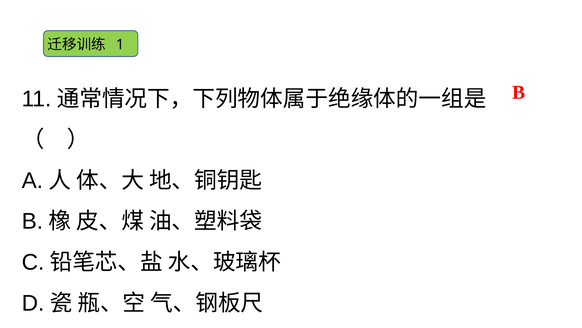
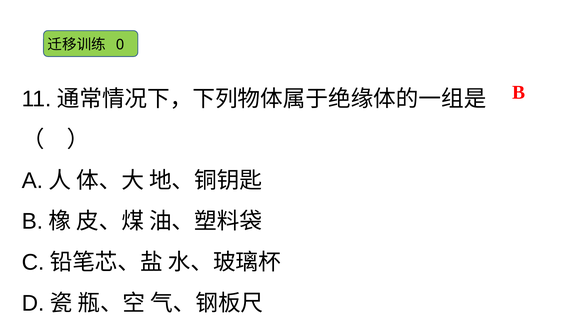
1: 1 -> 0 (120, 45)
